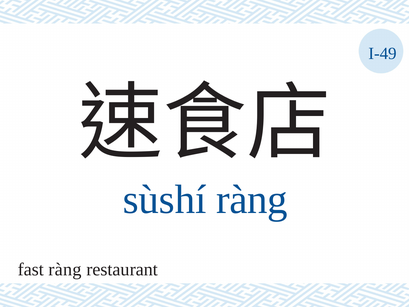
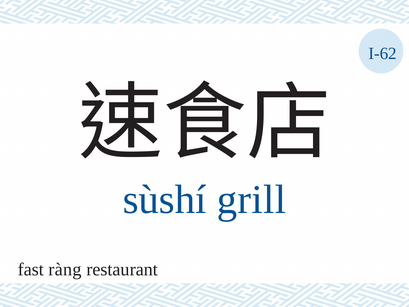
I-49: I-49 -> I-62 (383, 54)
sùshí ràng: ràng -> grill (252, 200)
